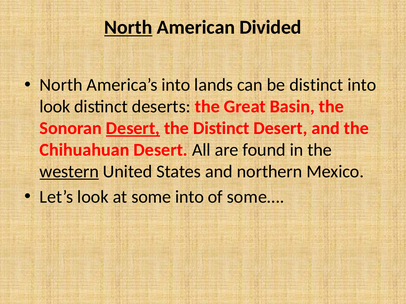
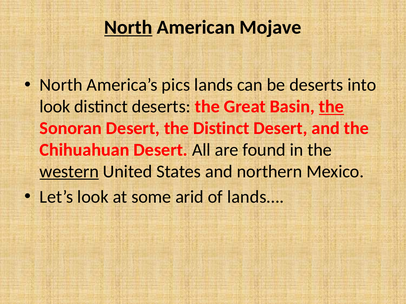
Divided: Divided -> Mojave (270, 27)
America’s into: into -> pics (176, 85)
be distinct: distinct -> deserts (316, 85)
the underline: none -> present (331, 107)
Desert underline: present -> none (133, 128)
some into: into -> arid (190, 197)
some…: some… -> lands… (256, 197)
